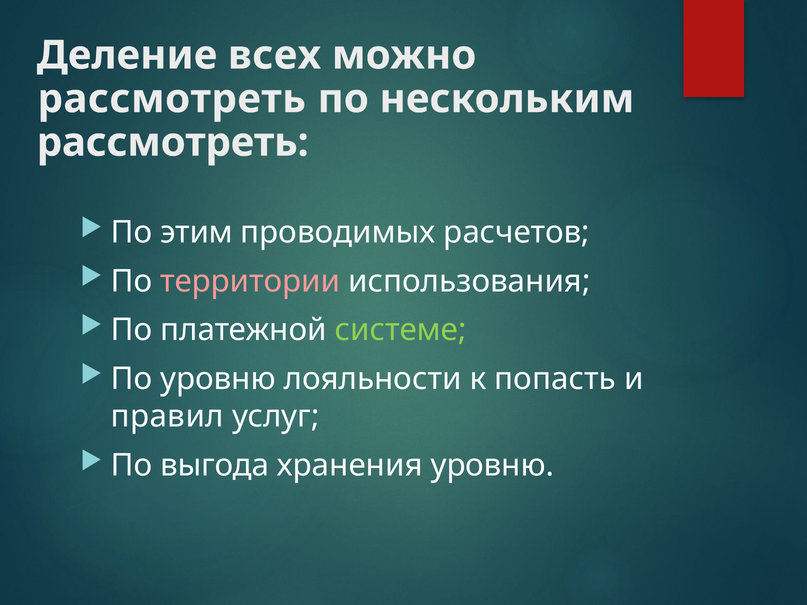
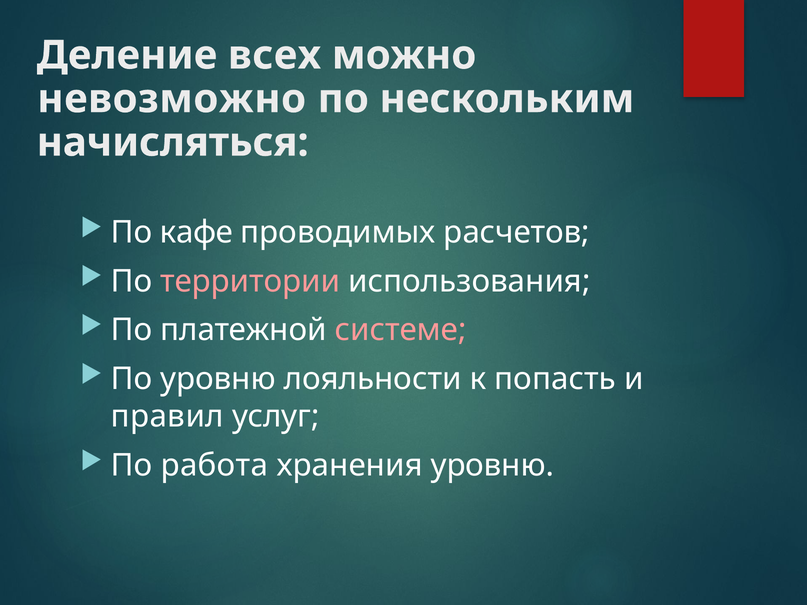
рассмотреть: рассмотреть -> невозможно (172, 99)
рассмотреть: рассмотреть -> начисляться (173, 142)
этим: этим -> кафе (196, 232)
системе colour: light green -> pink (401, 330)
выгода: выгода -> работа (214, 466)
